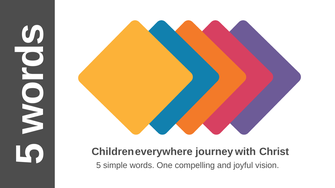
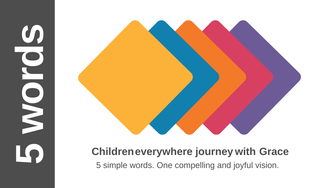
Christ: Christ -> Grace (274, 152)
